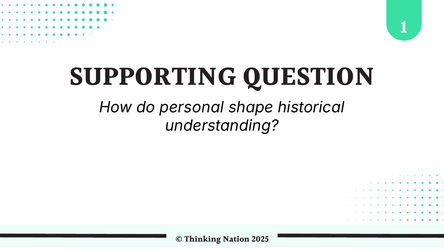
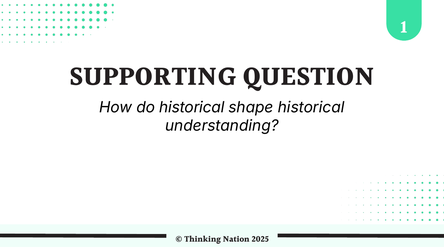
do personal: personal -> historical (192, 107)
